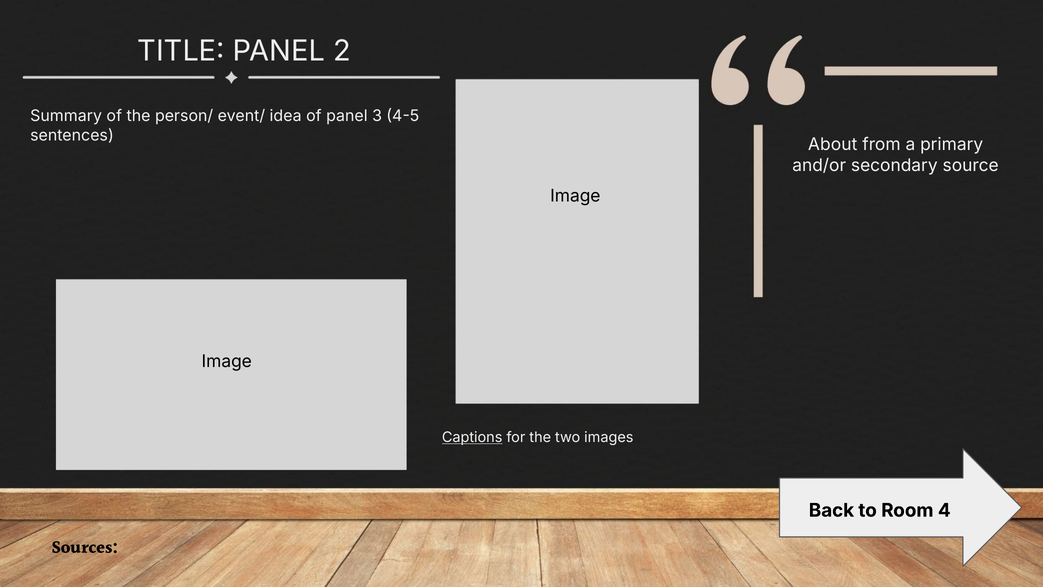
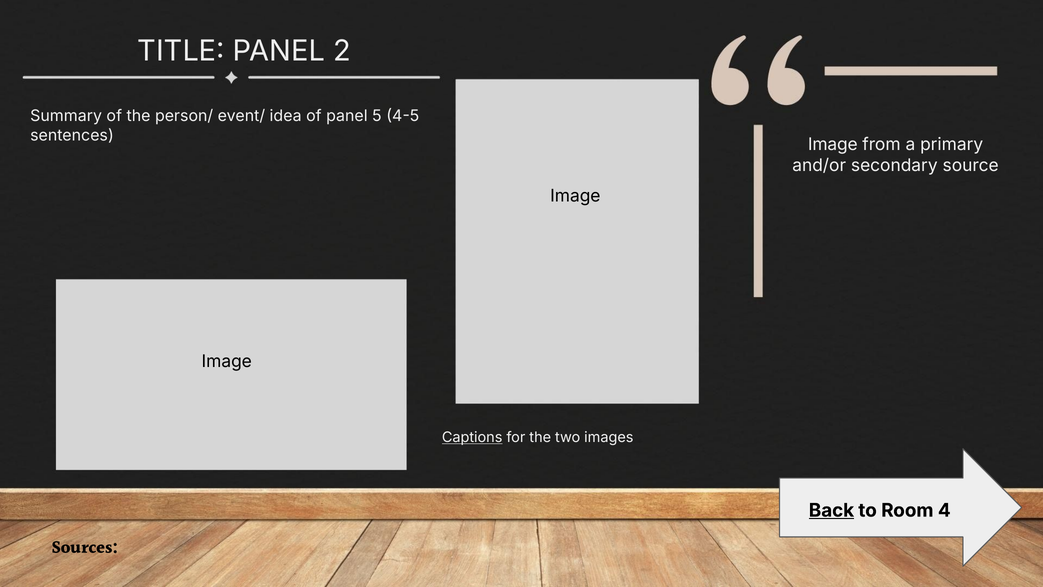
3: 3 -> 5 (377, 116)
About: About -> Image (833, 144)
Back underline: none -> present (831, 510)
